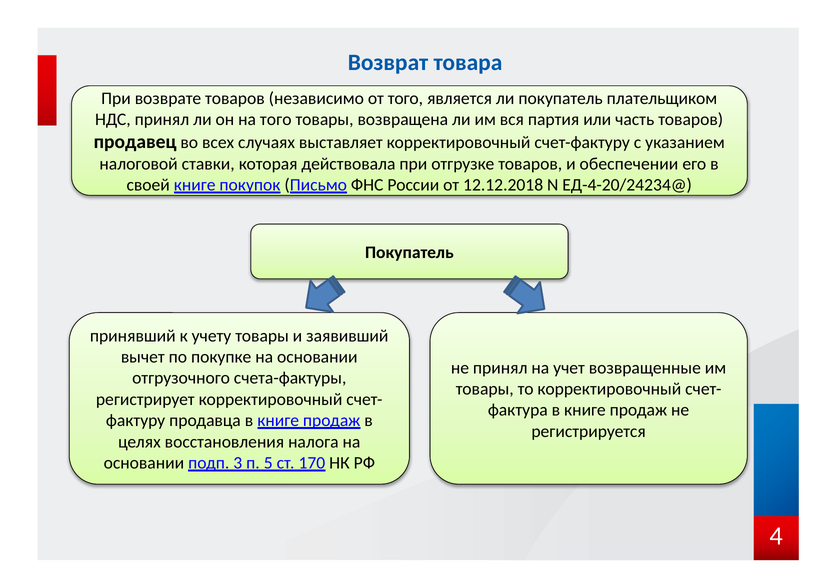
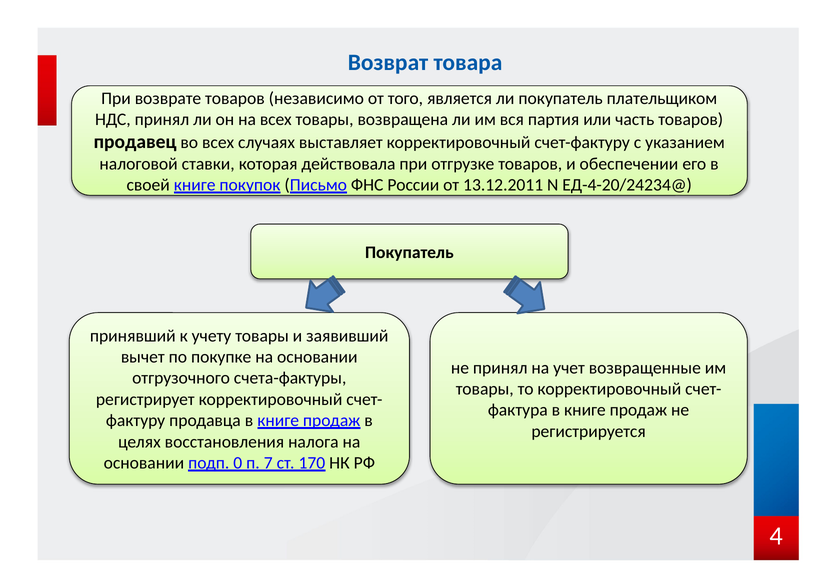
на того: того -> всех (276, 119)
12.12.2018: 12.12.2018 -> 13.12.2011 (503, 185)
3: 3 -> 0 (238, 463)
5: 5 -> 7 (268, 463)
